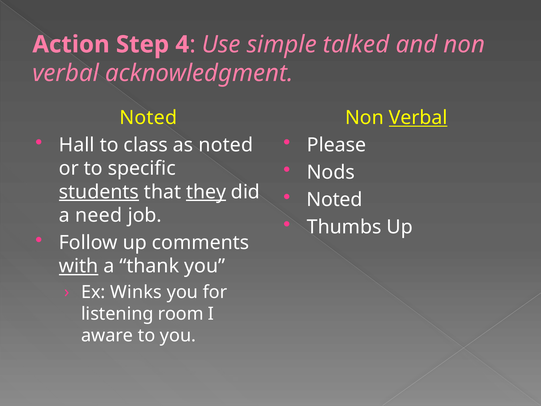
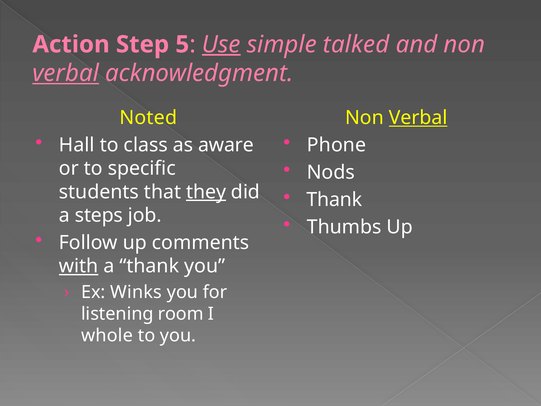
4: 4 -> 5 (182, 44)
Use underline: none -> present (221, 44)
verbal underline: none -> present (66, 73)
as noted: noted -> aware (226, 145)
Please: Please -> Phone (337, 145)
students underline: present -> none (99, 192)
Noted: Noted -> Thank (334, 200)
need: need -> steps (99, 215)
aware: aware -> whole (107, 335)
